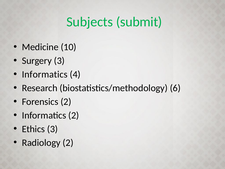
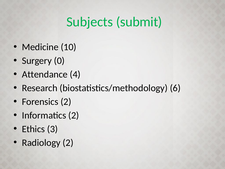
Surgery 3: 3 -> 0 (59, 61)
Informatics: Informatics -> Attendance (45, 74)
